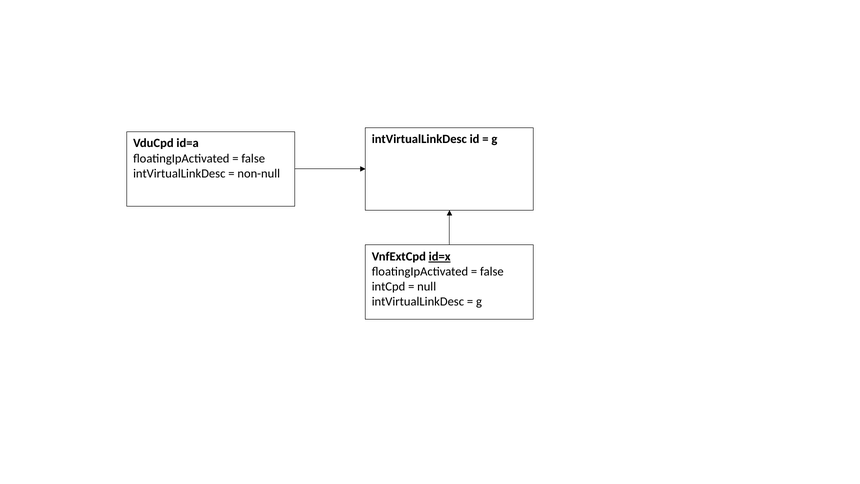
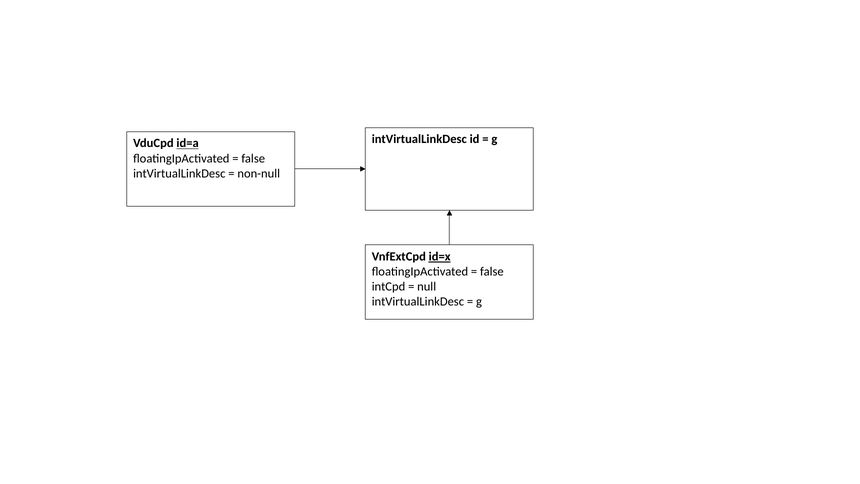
id=a underline: none -> present (188, 143)
